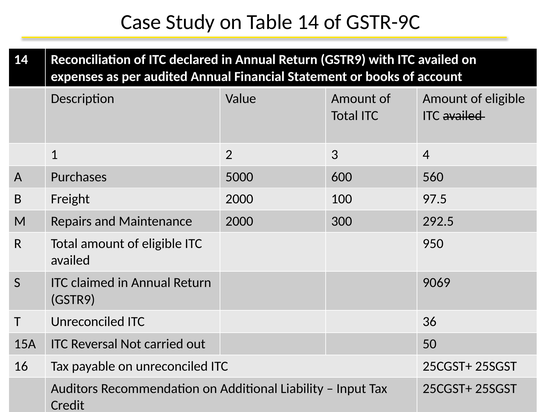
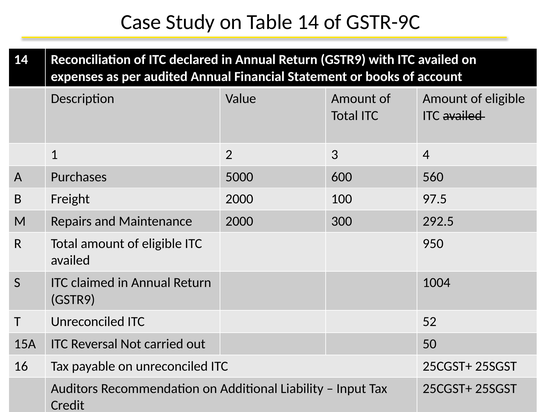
9069: 9069 -> 1004 (437, 283)
36: 36 -> 52 (430, 322)
